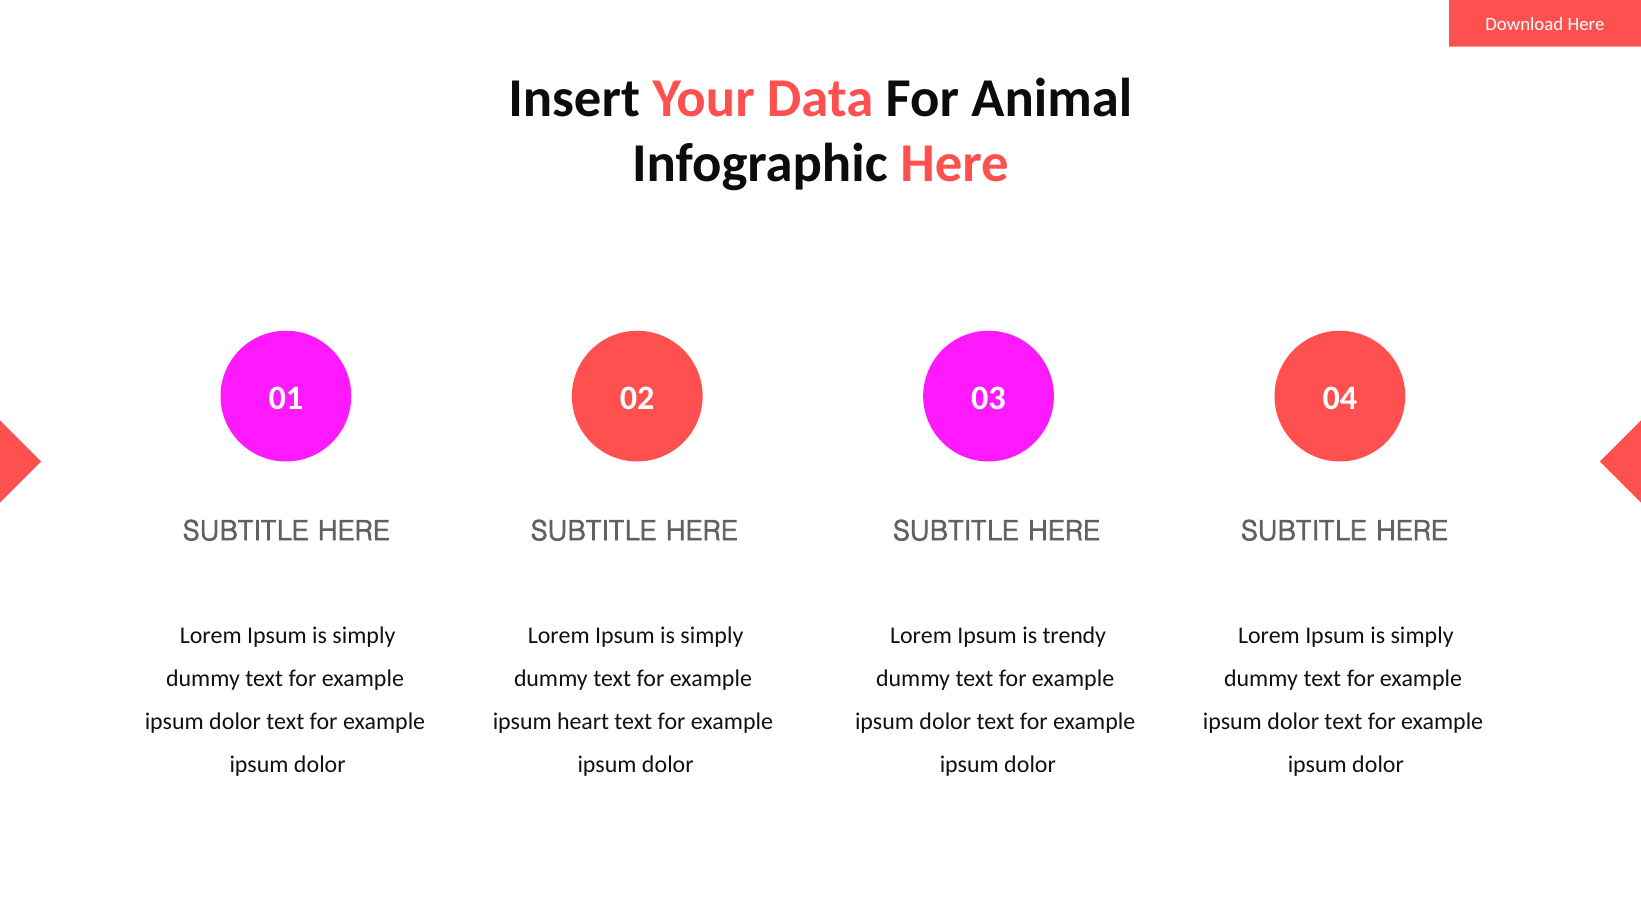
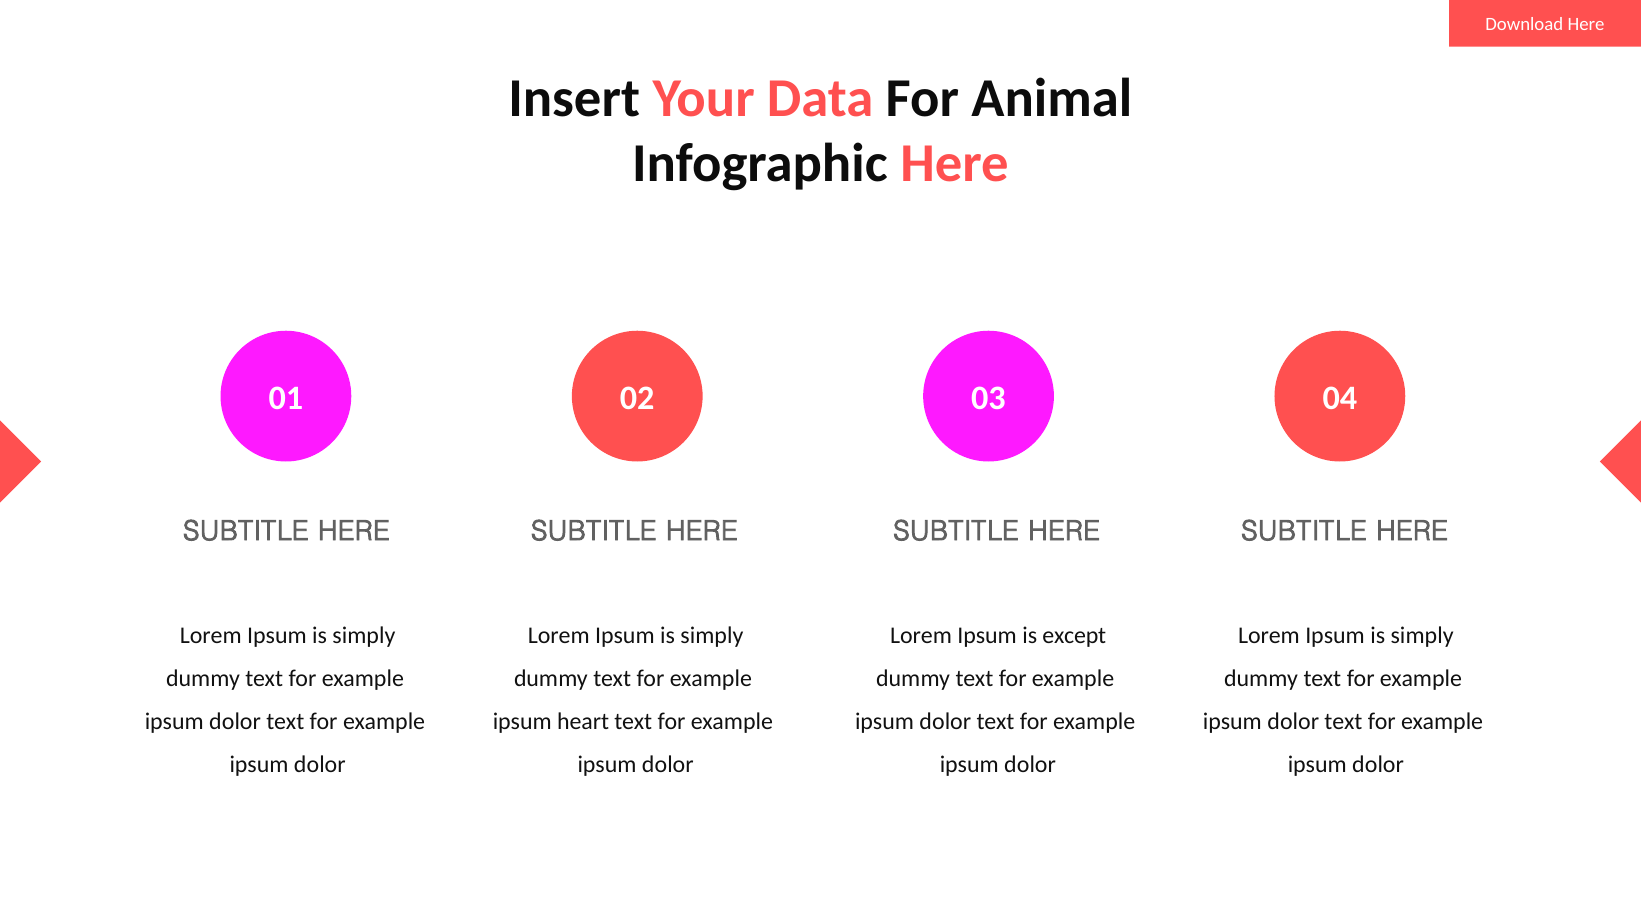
trendy: trendy -> except (1074, 636)
